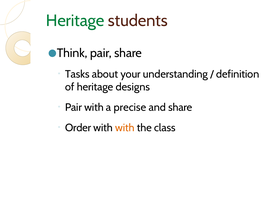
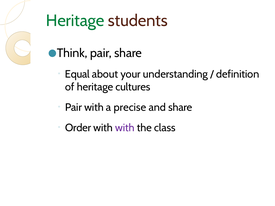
Tasks: Tasks -> Equal (77, 74)
designs: designs -> cultures (133, 87)
with colour: orange -> purple (125, 128)
